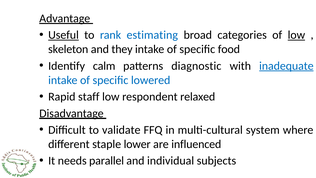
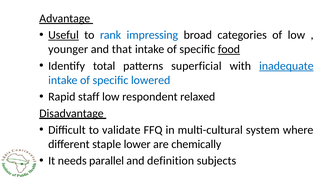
estimating: estimating -> impressing (152, 35)
low underline: present -> none (296, 35)
skeleton: skeleton -> younger (68, 49)
they: they -> that (122, 49)
food underline: none -> present (229, 49)
calm: calm -> total (104, 66)
diagnostic: diagnostic -> superficial (196, 66)
influenced: influenced -> chemically (196, 144)
individual: individual -> definition (171, 161)
